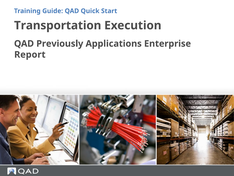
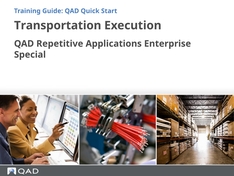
Previously: Previously -> Repetitive (60, 44)
Report: Report -> Special (30, 54)
